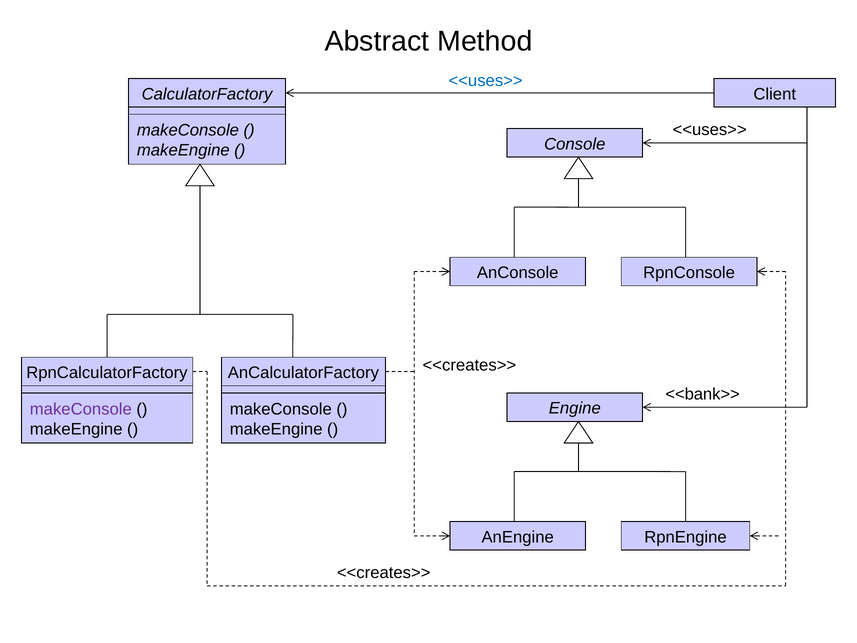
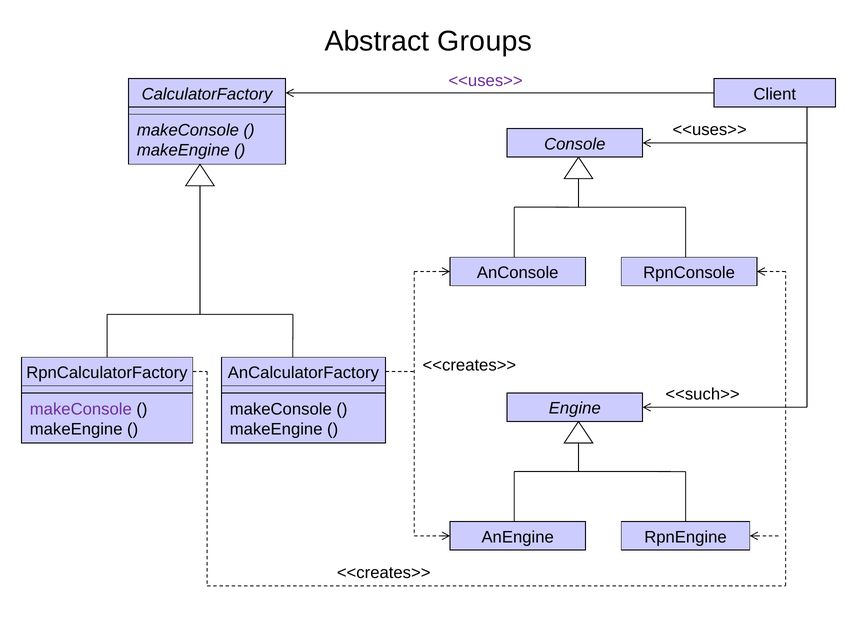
Method: Method -> Groups (485, 41)
<<uses>> colour: blue -> purple (486, 81)
<<bank>>: <<bank>> -> <<such>> (703, 394)
